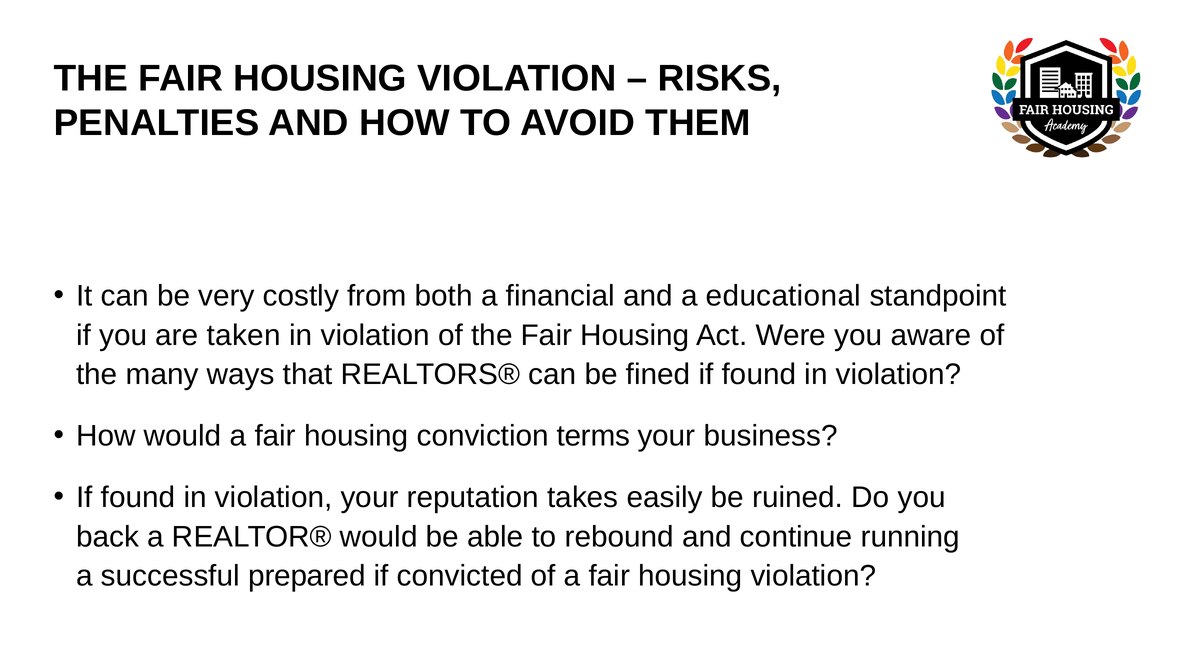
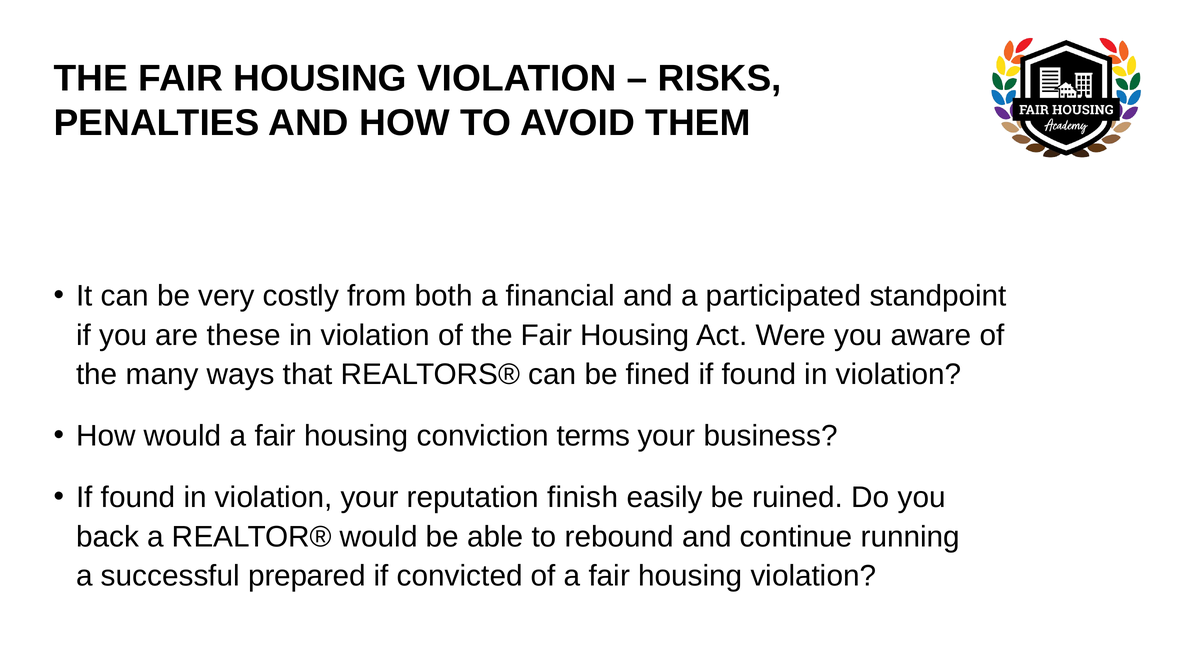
educational: educational -> participated (783, 296)
taken: taken -> these (244, 336)
takes: takes -> finish (583, 498)
